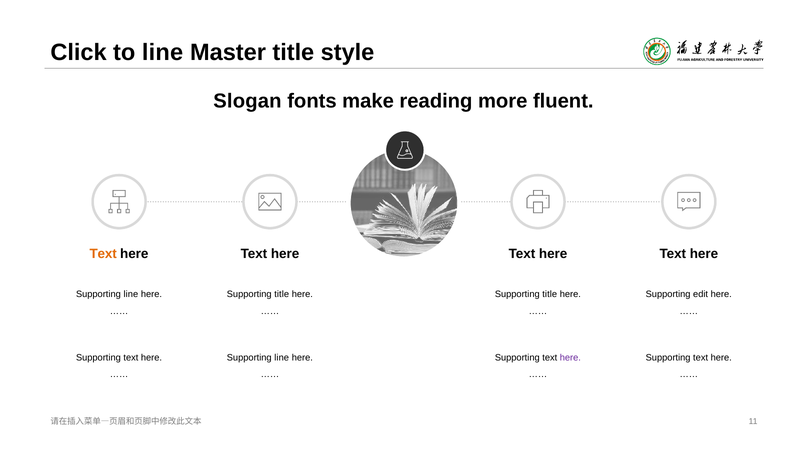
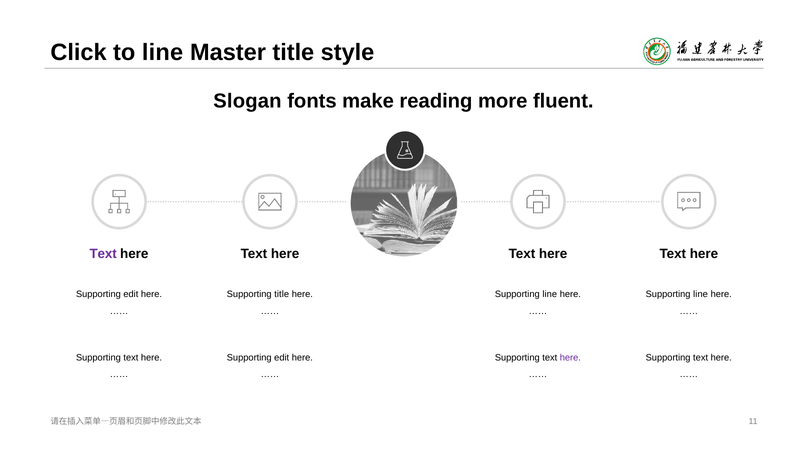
Text colour: orange -> purple (103, 253)
line: line -> edit (131, 294)
title: title -> line (550, 294)
edit: edit -> line (701, 294)
line: line -> edit (282, 357)
